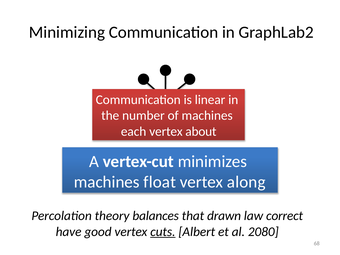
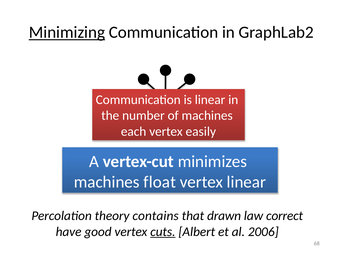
Minimizing underline: none -> present (67, 32)
about: about -> easily (201, 131)
vertex along: along -> linear (246, 182)
balances: balances -> contains (156, 216)
2080: 2080 -> 2006 (263, 232)
